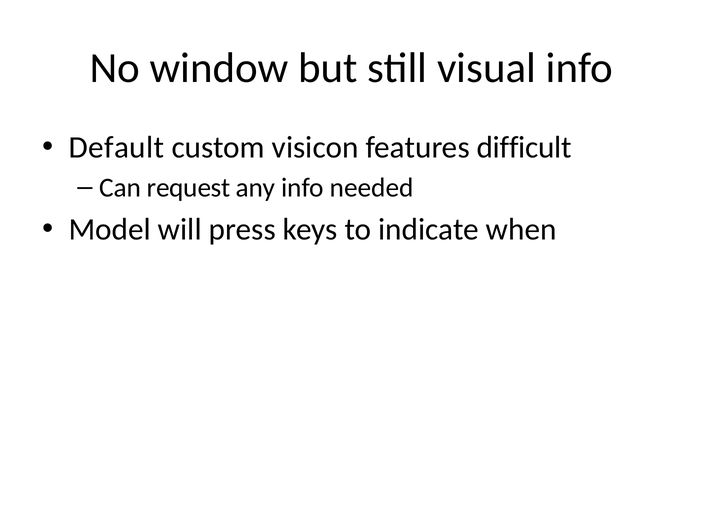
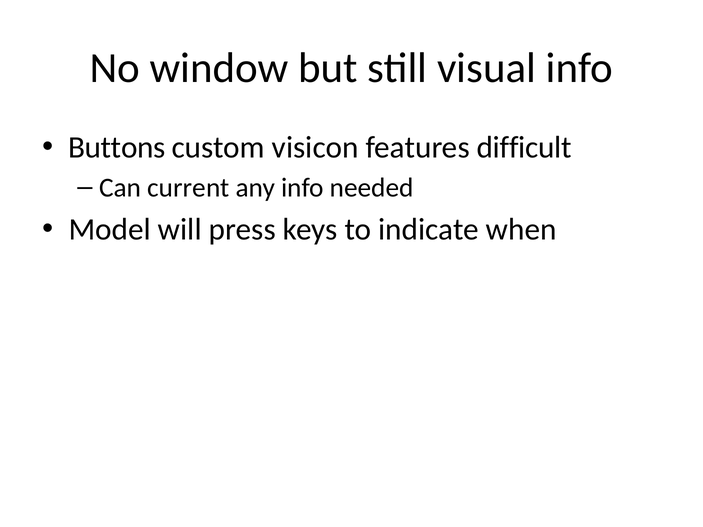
Default: Default -> Buttons (117, 147)
request: request -> current (188, 188)
